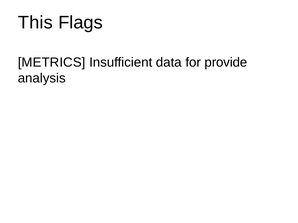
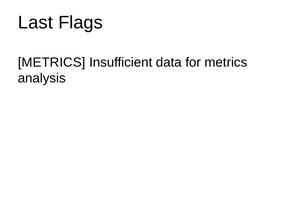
This: This -> Last (35, 23)
for provide: provide -> metrics (226, 62)
